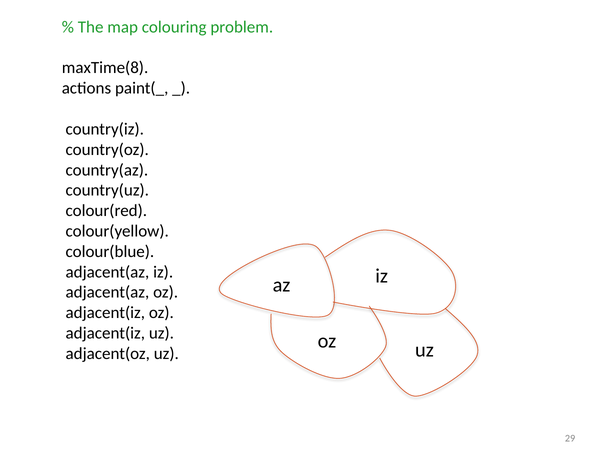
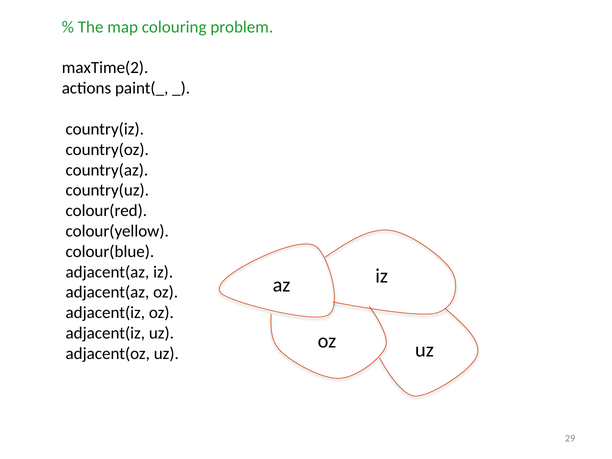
maxTime(8: maxTime(8 -> maxTime(2 (105, 68)
